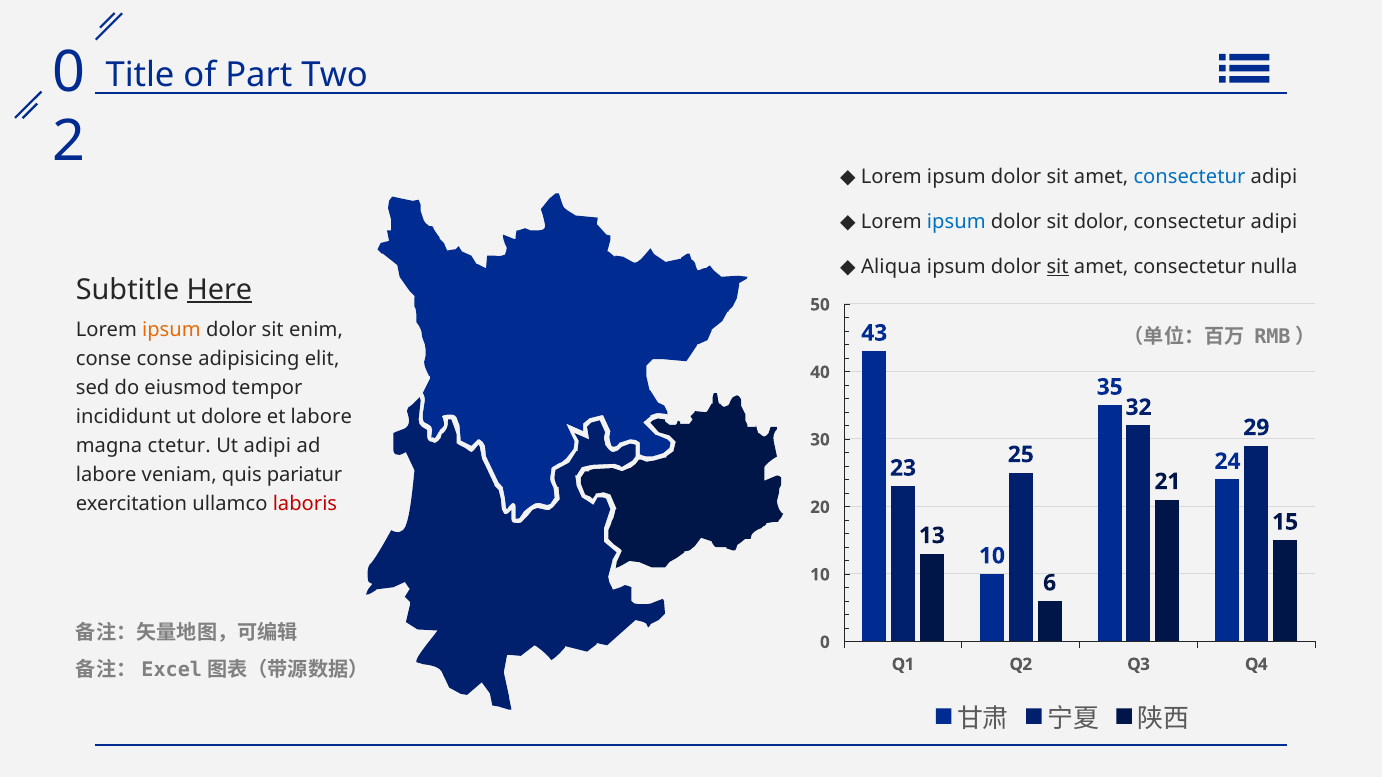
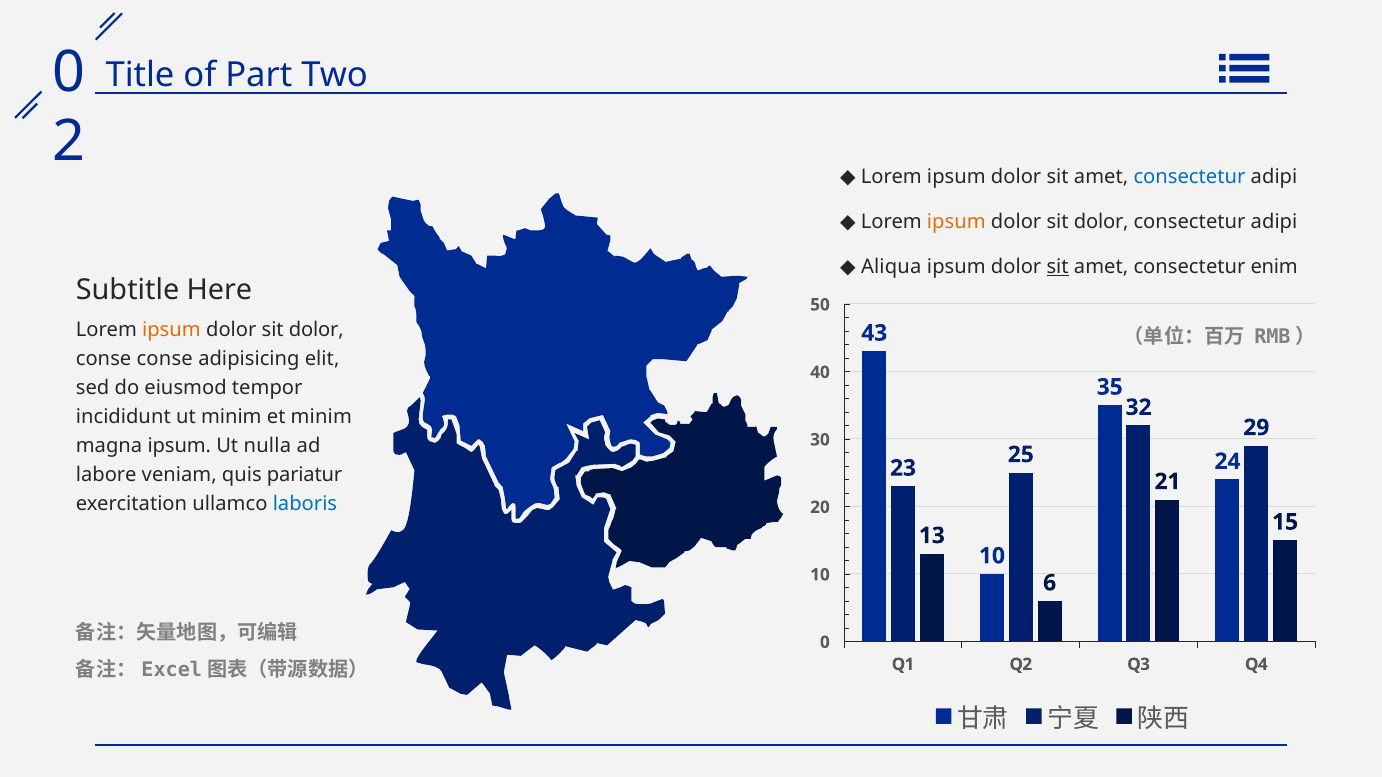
ipsum colour: blue -> orange (956, 222)
nulla: nulla -> enim (1274, 267)
Here underline: present -> none (219, 290)
enim: enim -> dolor (316, 330)
ut dolore: dolore -> minim (231, 417)
et labore: labore -> minim (321, 417)
magna ctetur: ctetur -> ipsum (179, 446)
Ut adipi: adipi -> nulla (267, 446)
laboris colour: red -> blue (305, 504)
